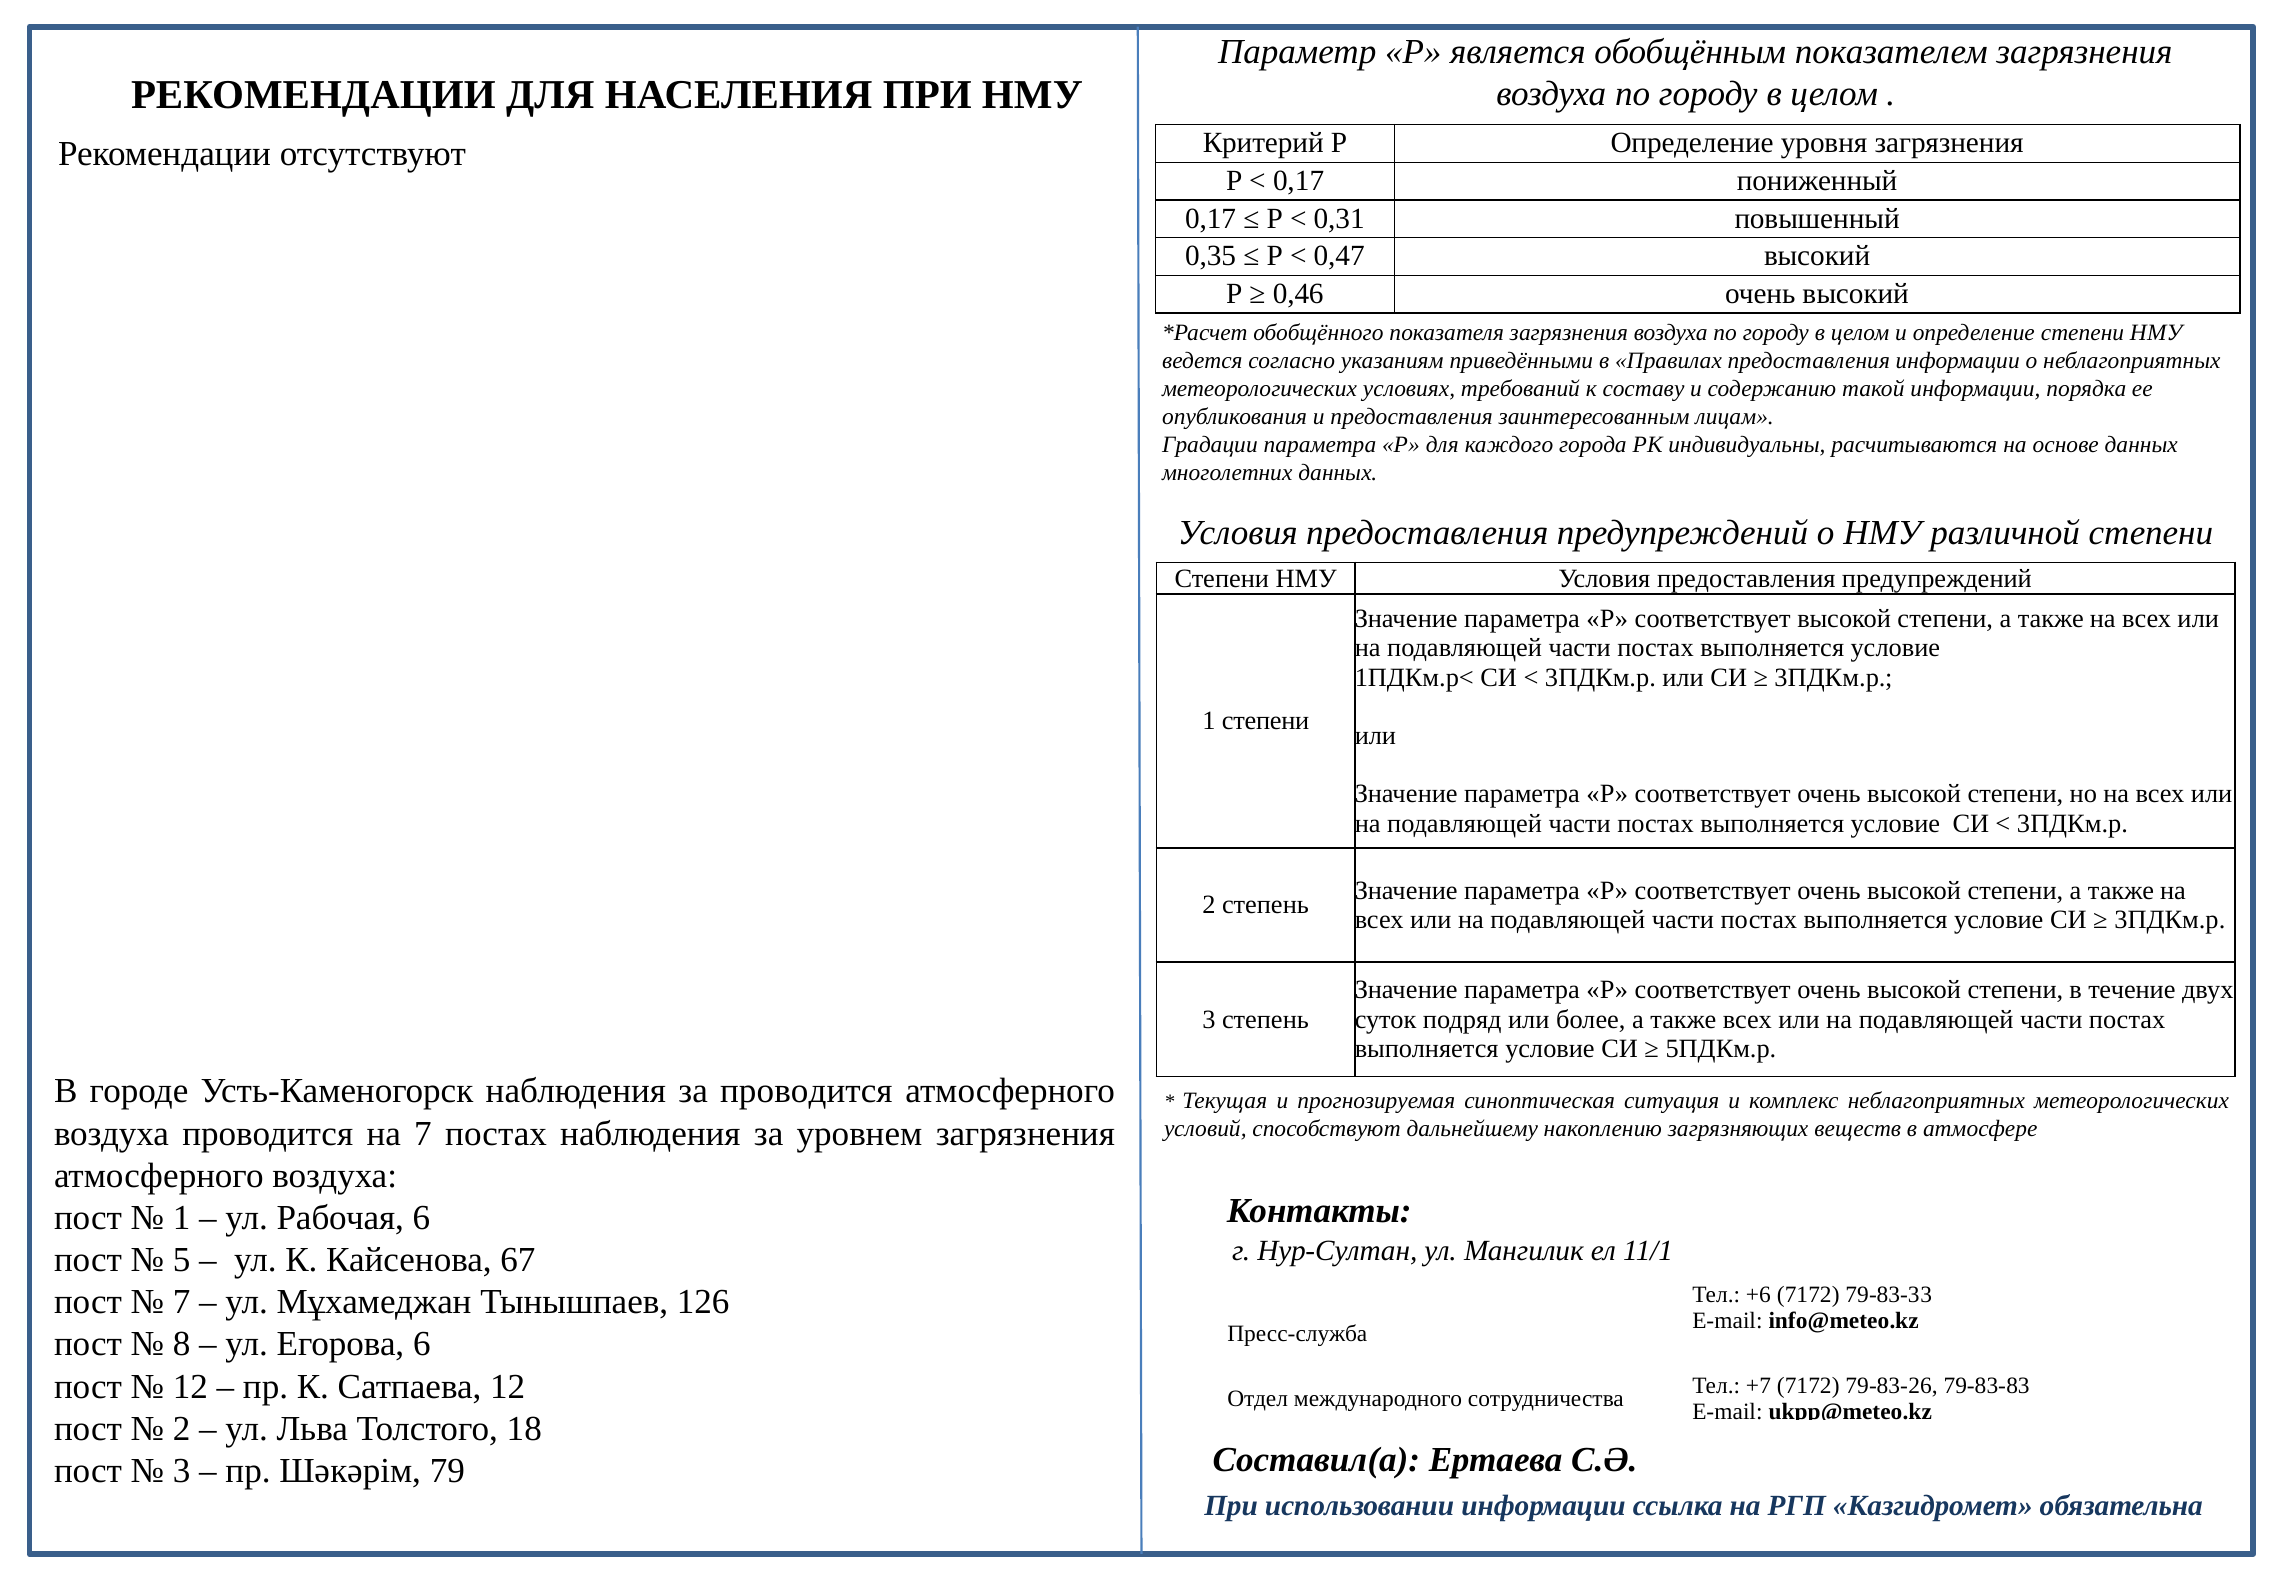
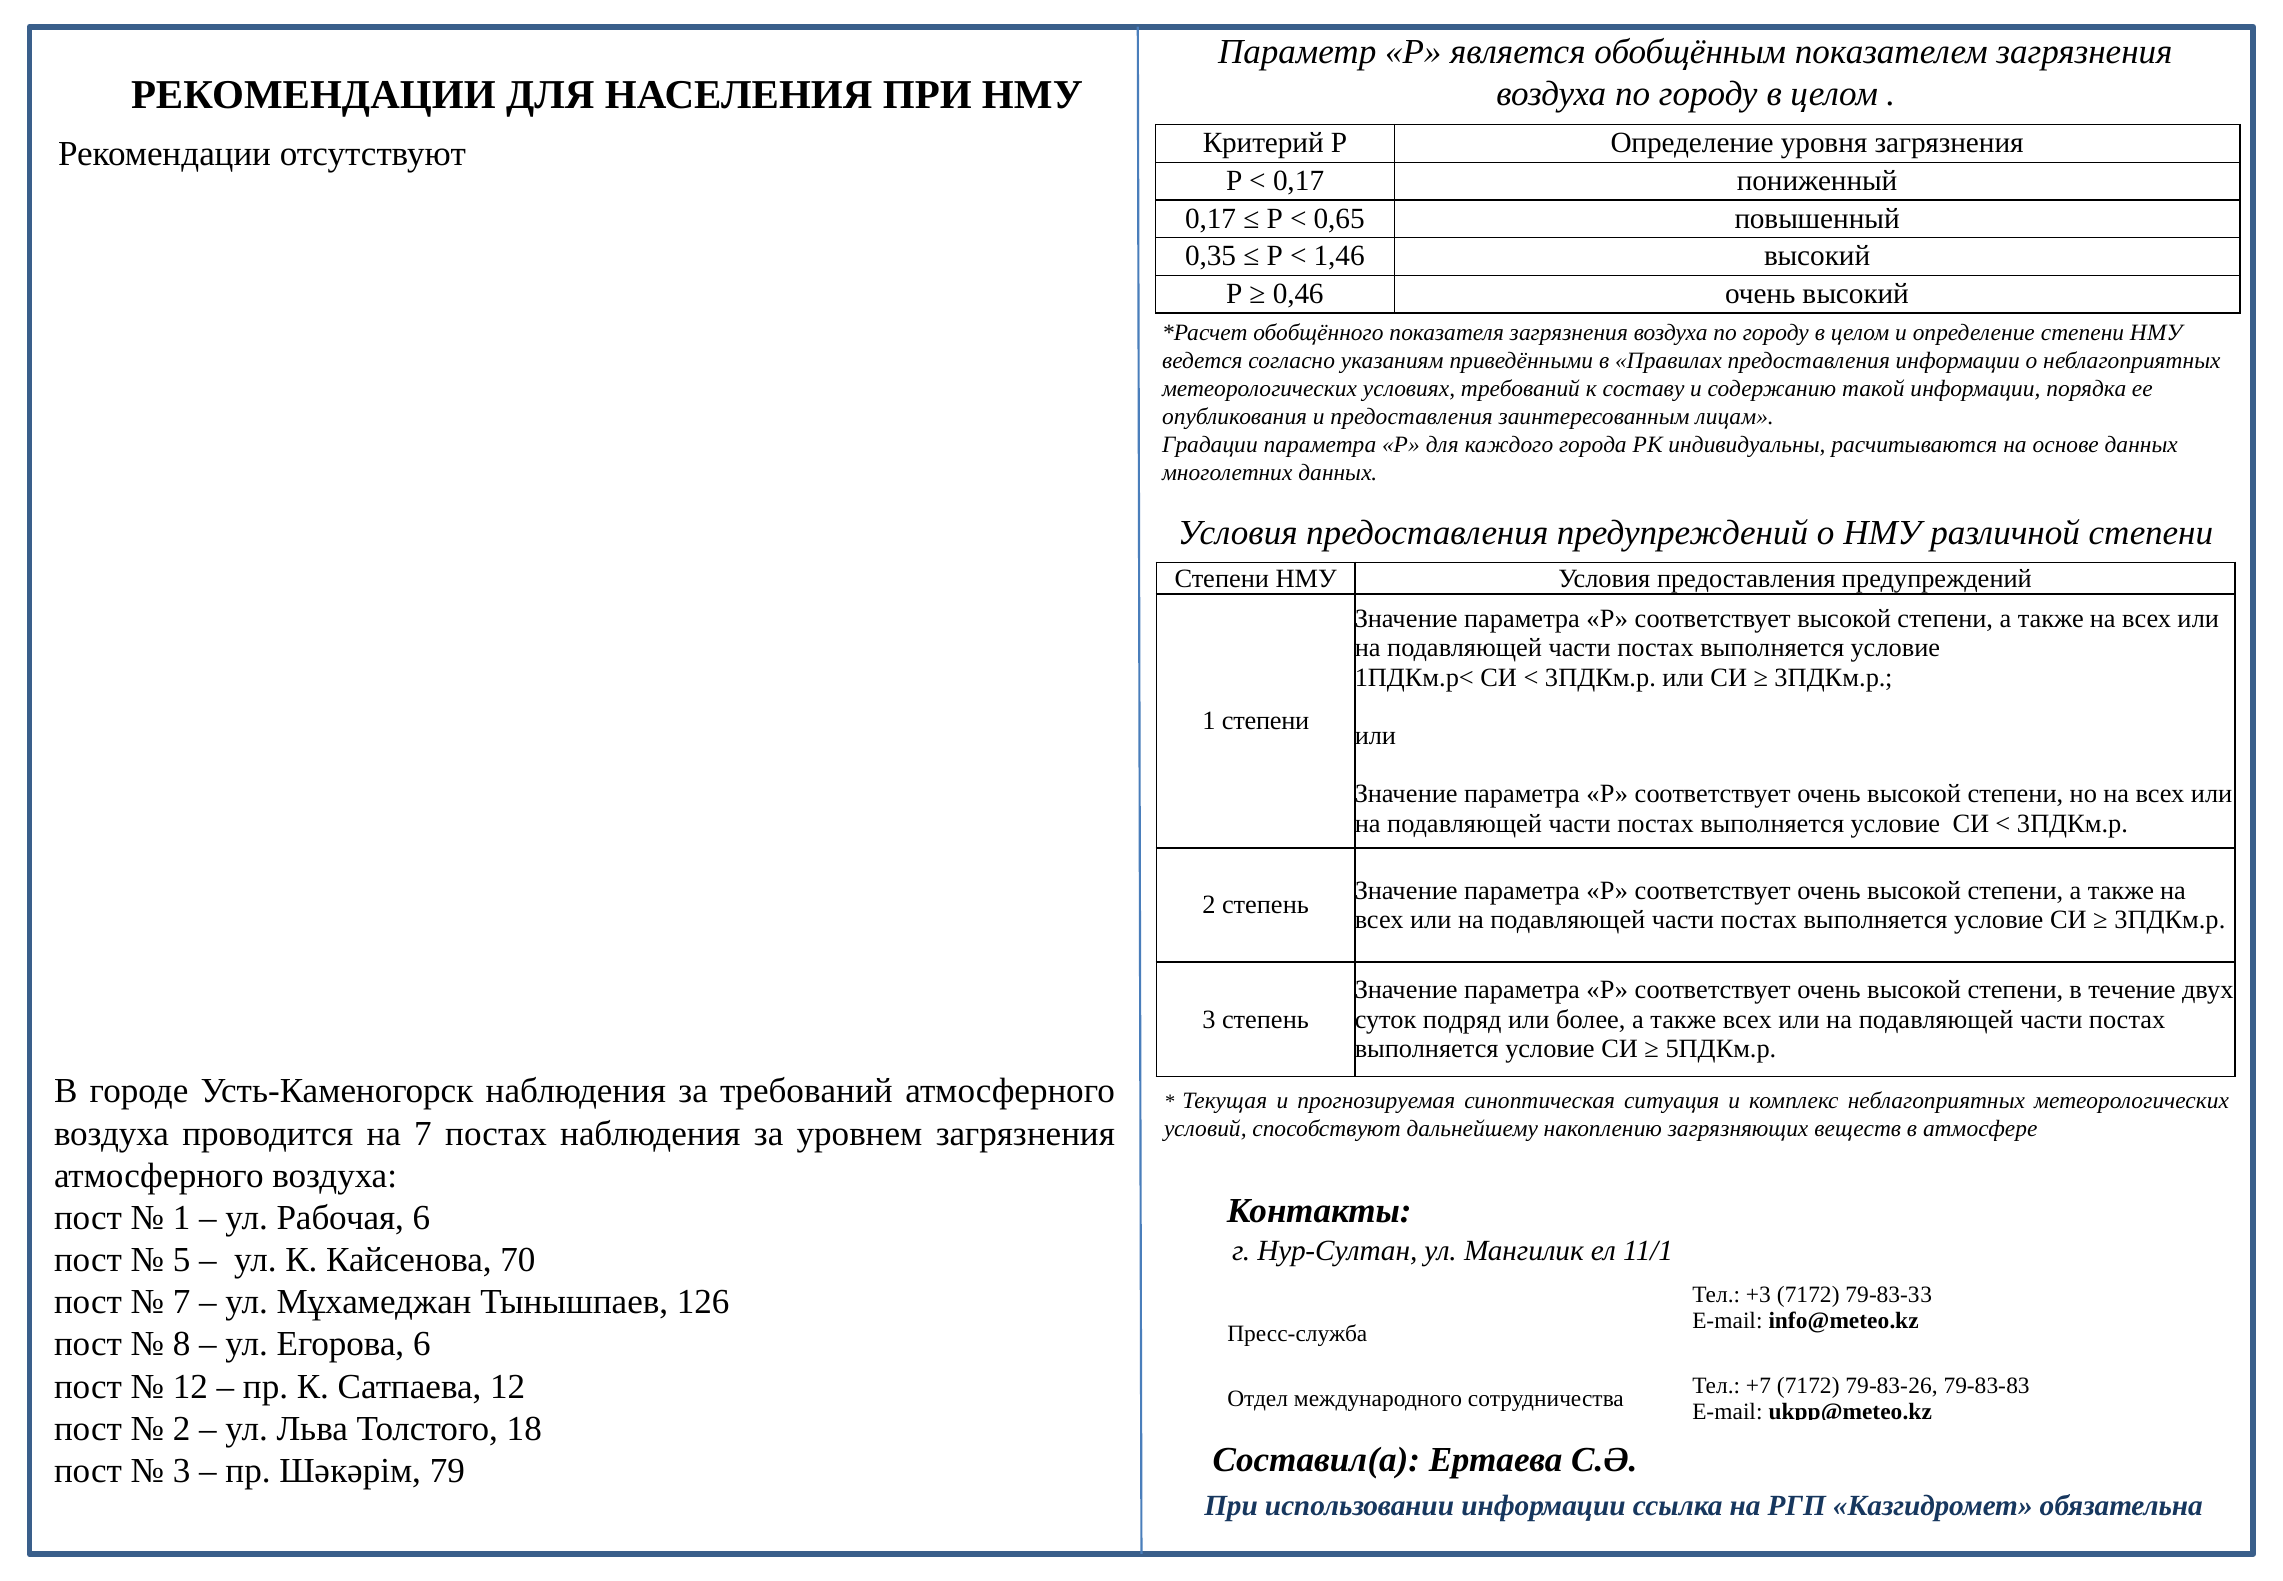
0,31: 0,31 -> 0,65 (1339, 218)
0,47: 0,47 -> 1,46 (1339, 256)
за проводится: проводится -> требований (806, 1091)
67: 67 -> 70 (518, 1260)
+6: +6 -> +3 (1758, 1294)
